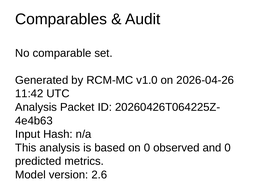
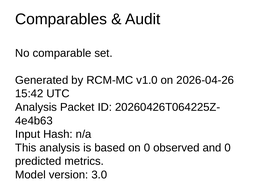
11:42: 11:42 -> 15:42 (29, 94)
2.6: 2.6 -> 3.0 (99, 175)
